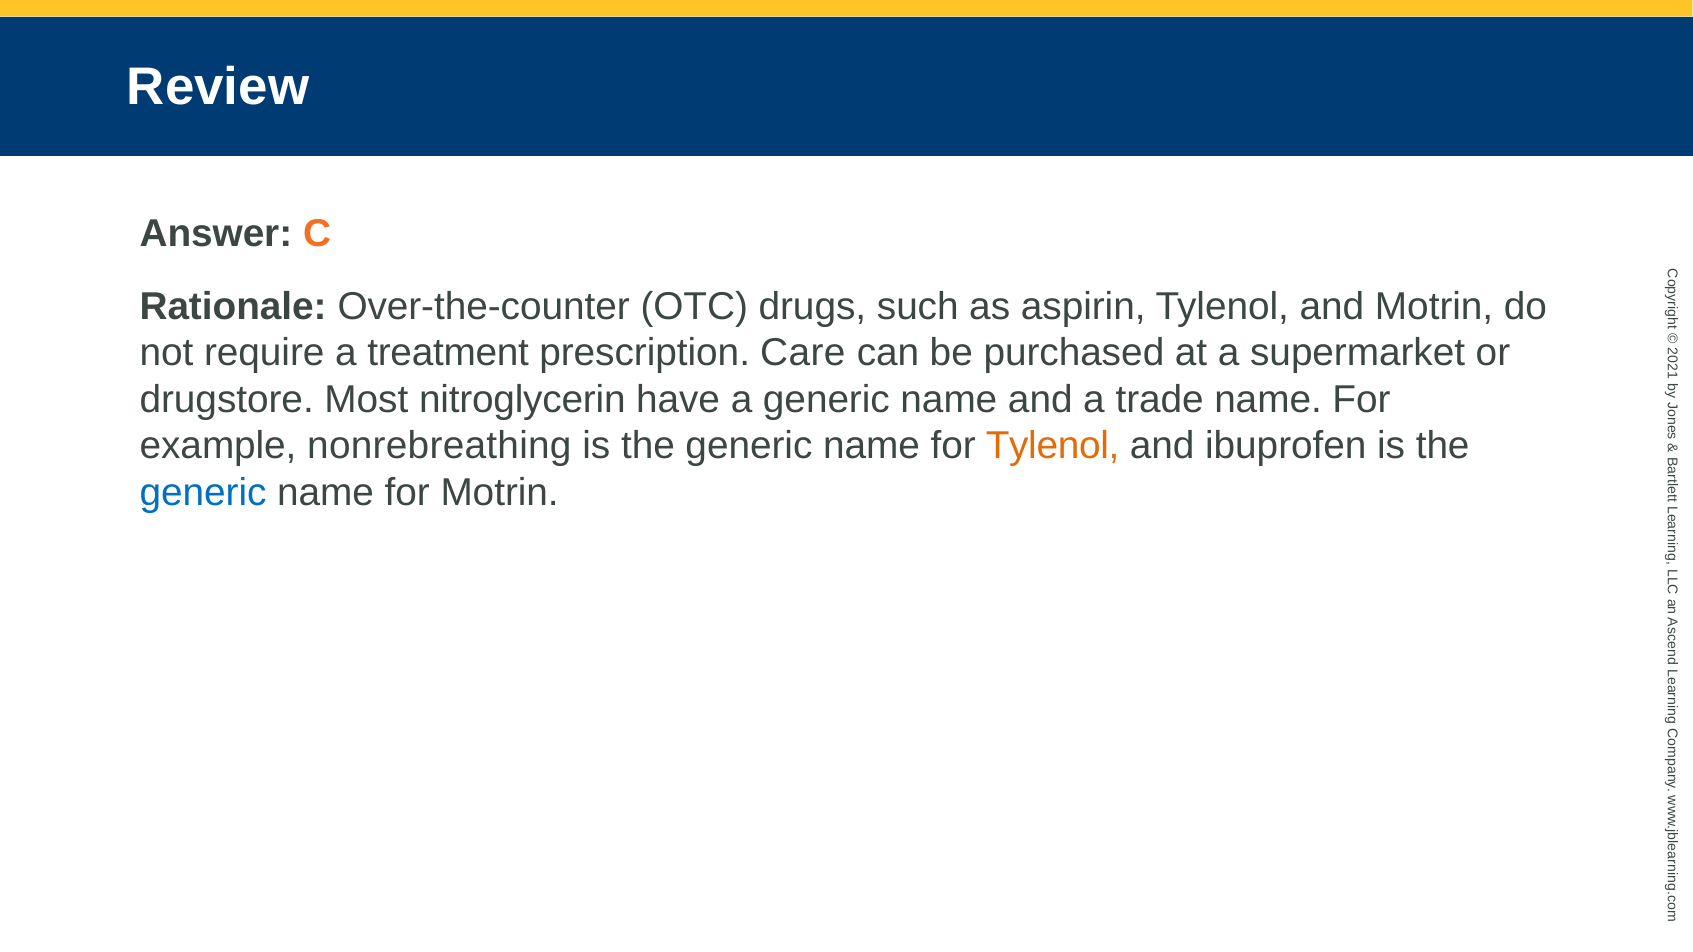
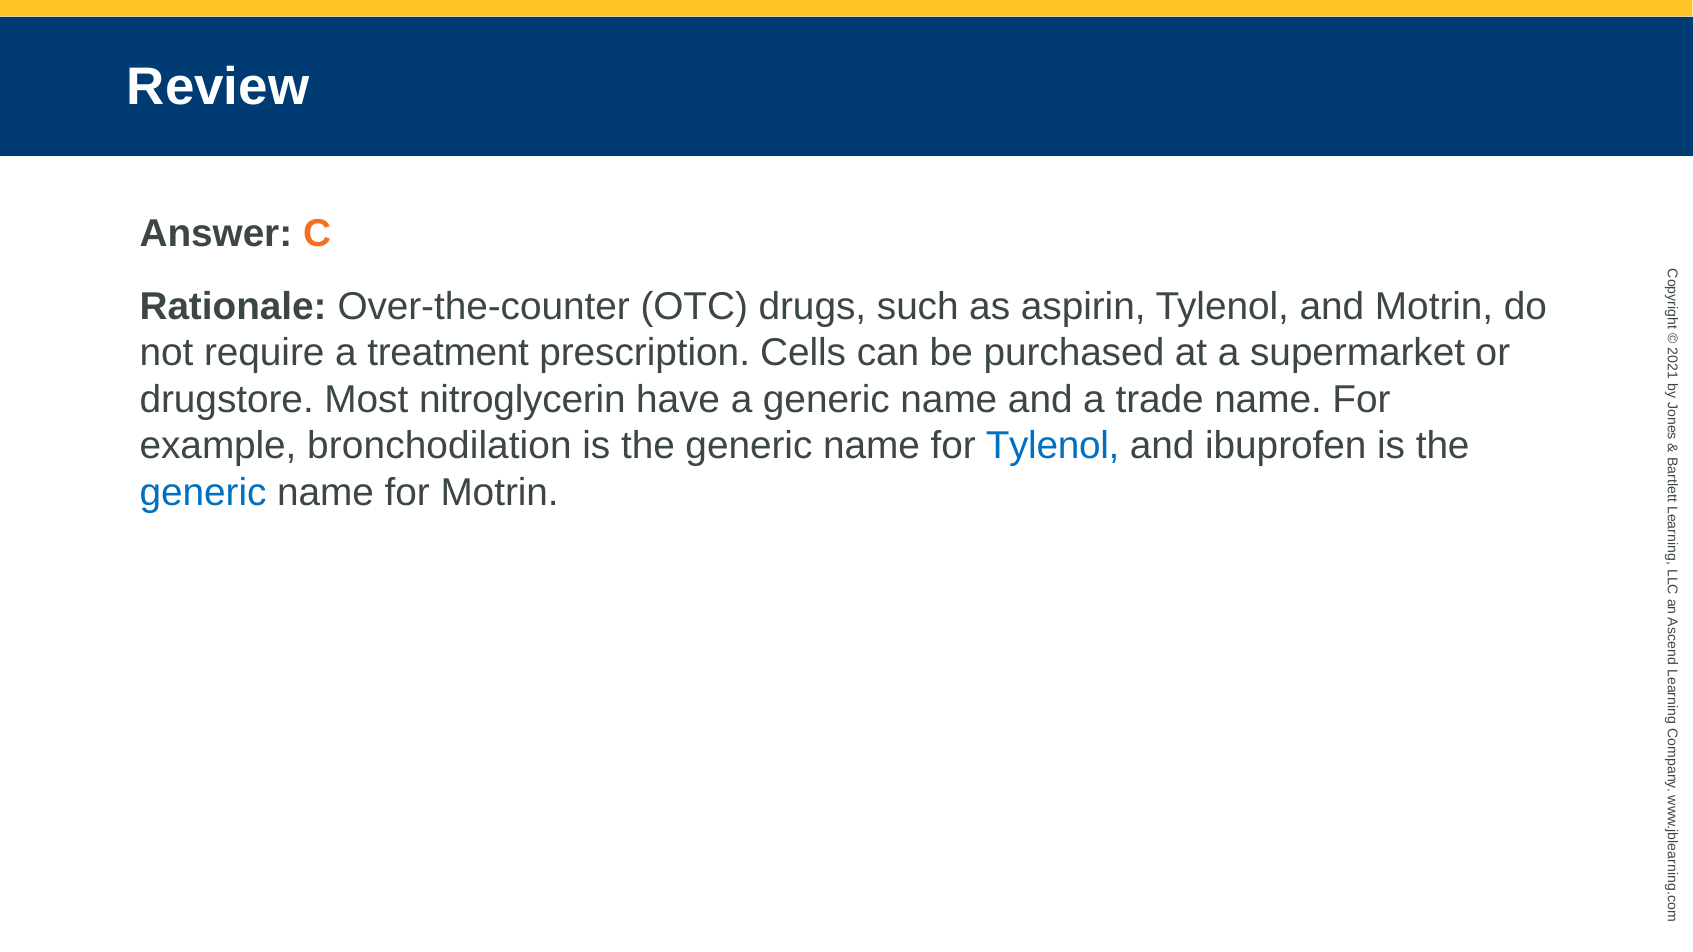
Care: Care -> Cells (803, 353)
nonrebreathing: nonrebreathing -> bronchodilation (439, 446)
Tylenol colour: orange -> blue (1053, 446)
